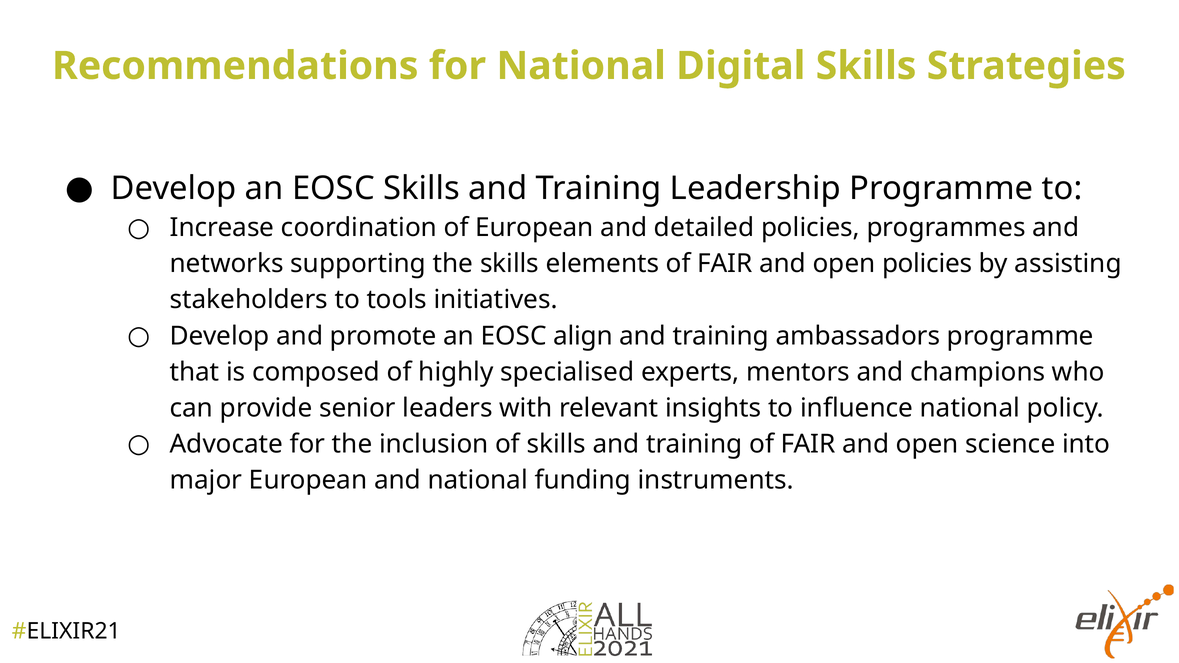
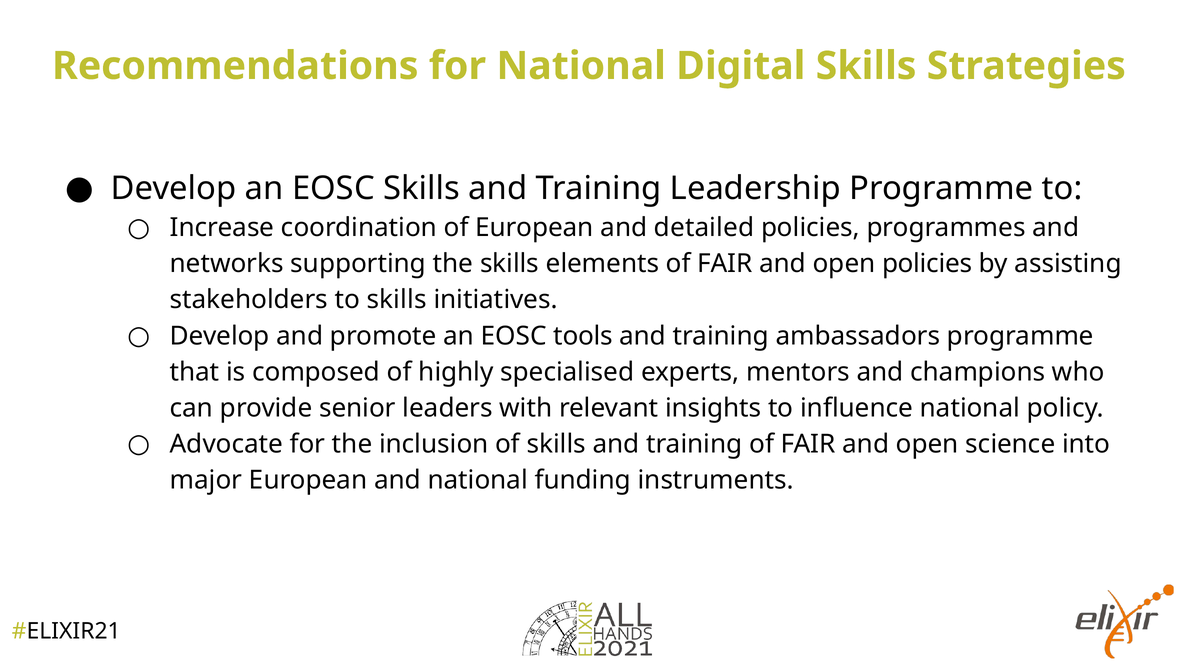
to tools: tools -> skills (397, 300)
align: align -> tools (583, 336)
